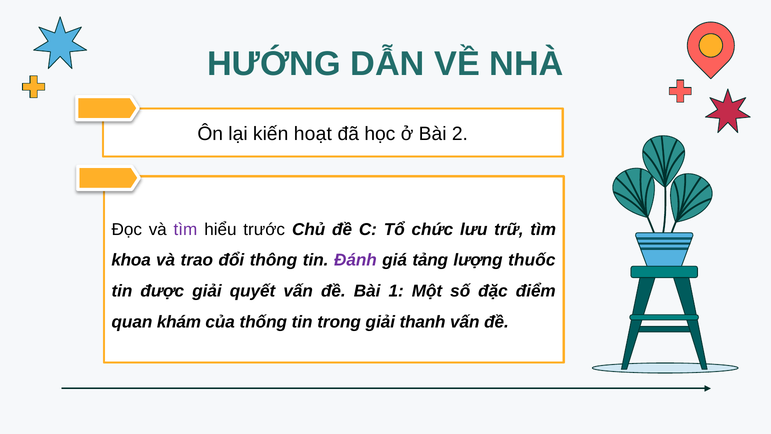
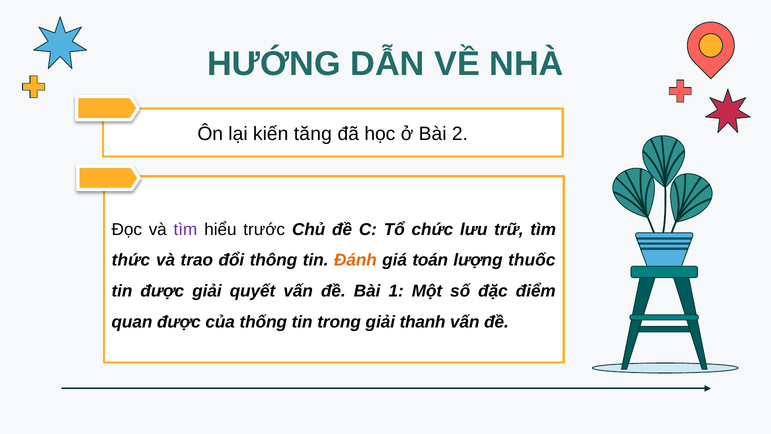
hoạt: hoạt -> tăng (313, 134)
khoa: khoa -> thức (131, 260)
Đánh colour: purple -> orange (355, 260)
tảng: tảng -> toán (430, 260)
quan khám: khám -> được (179, 322)
